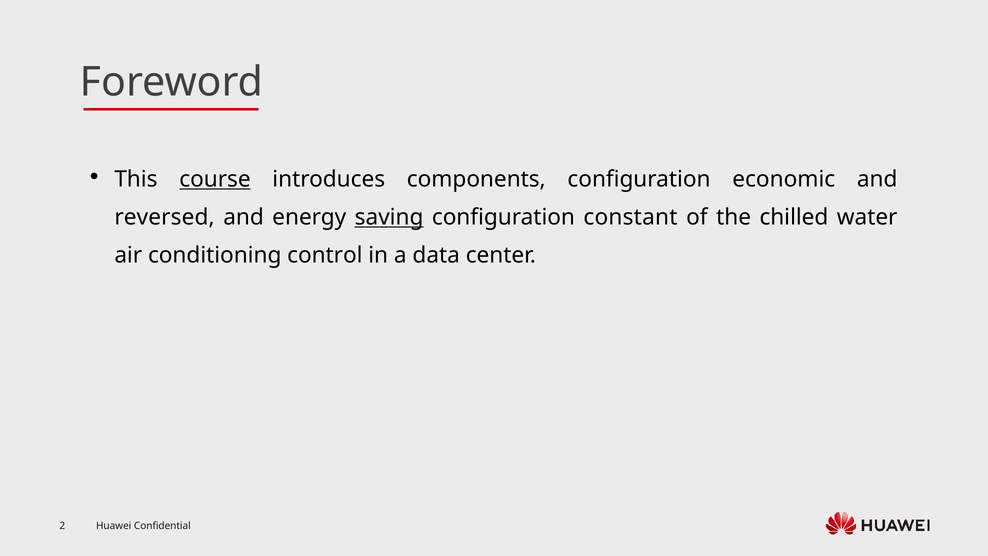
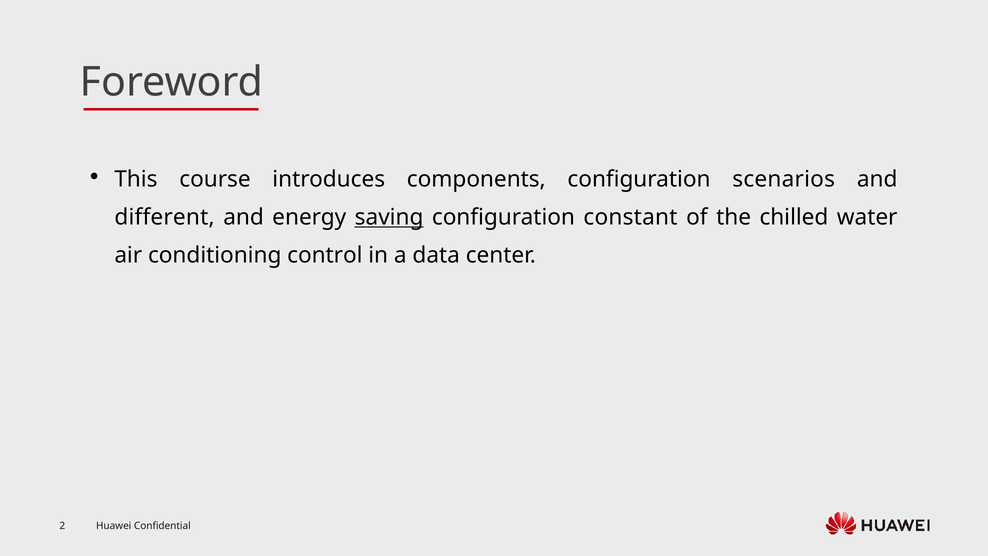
course underline: present -> none (215, 179)
economic: economic -> scenarios (784, 179)
reversed: reversed -> different (164, 217)
